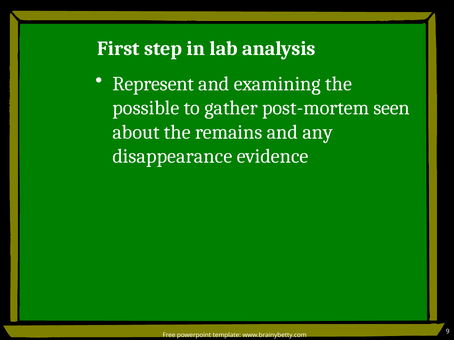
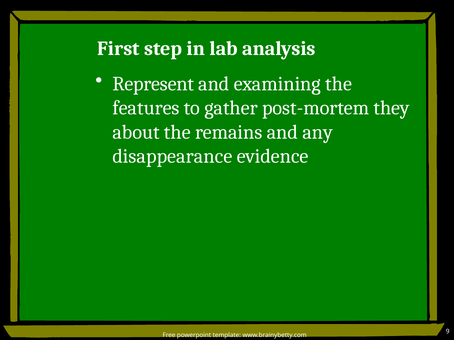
possible: possible -> features (146, 108)
seen: seen -> they (392, 108)
